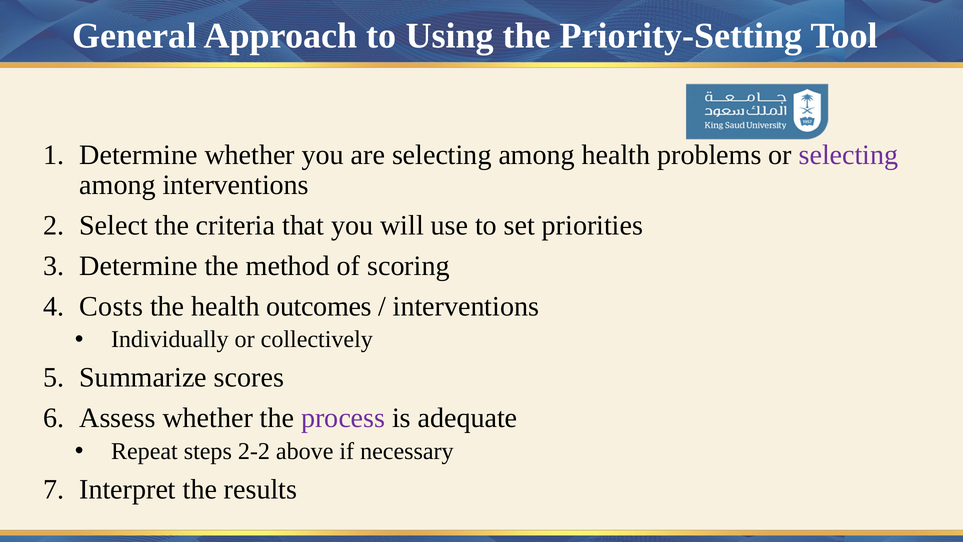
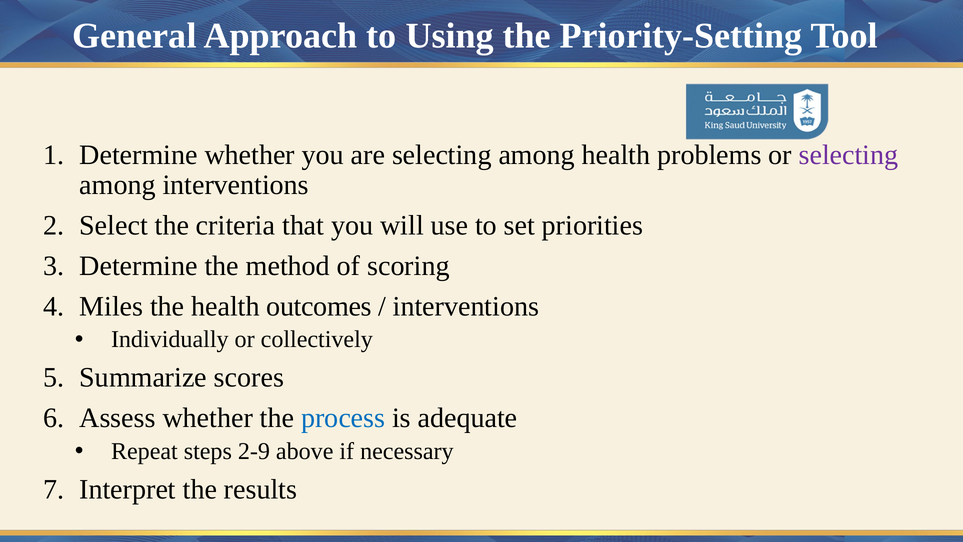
Costs: Costs -> Miles (111, 306)
process colour: purple -> blue (343, 418)
2-2: 2-2 -> 2-9 (254, 451)
